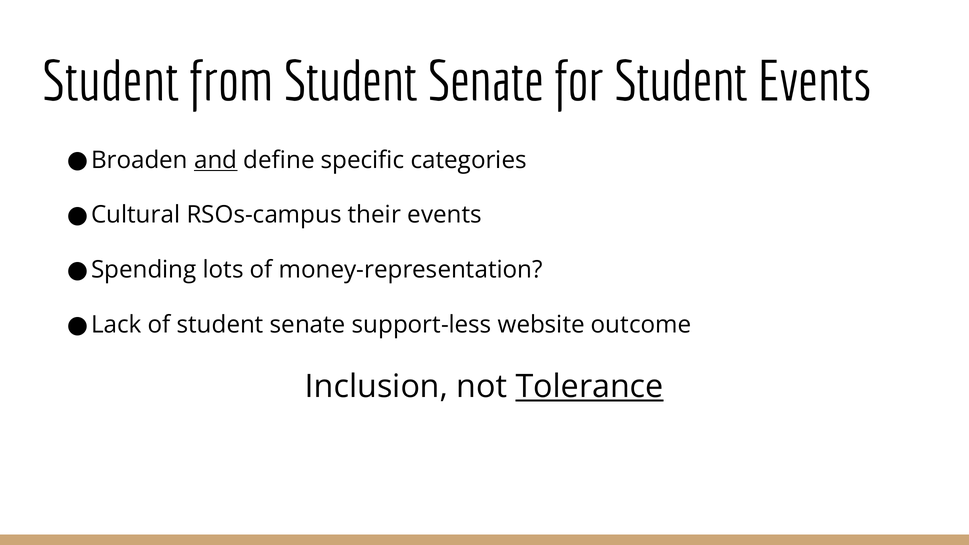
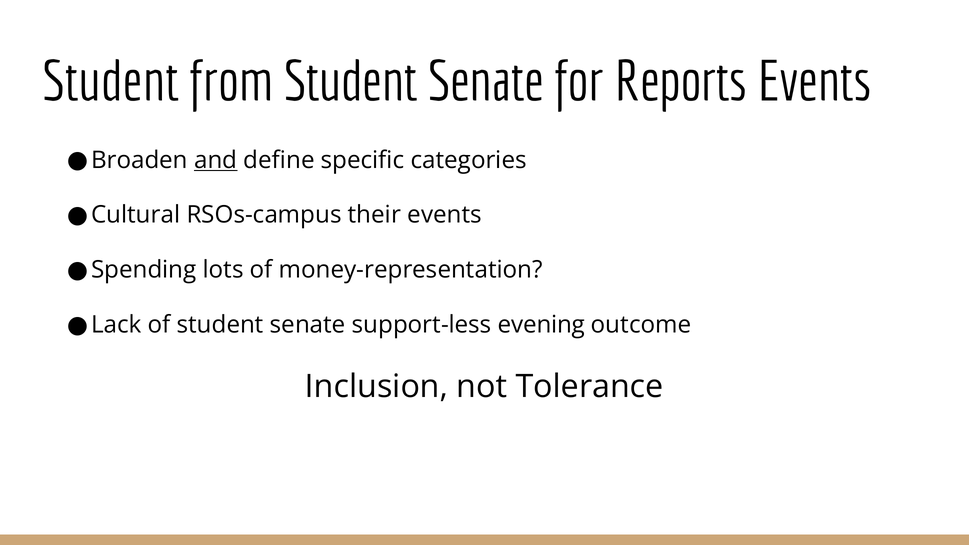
for Student: Student -> Reports (681, 82)
website: website -> evening (541, 325)
Tolerance underline: present -> none (590, 387)
